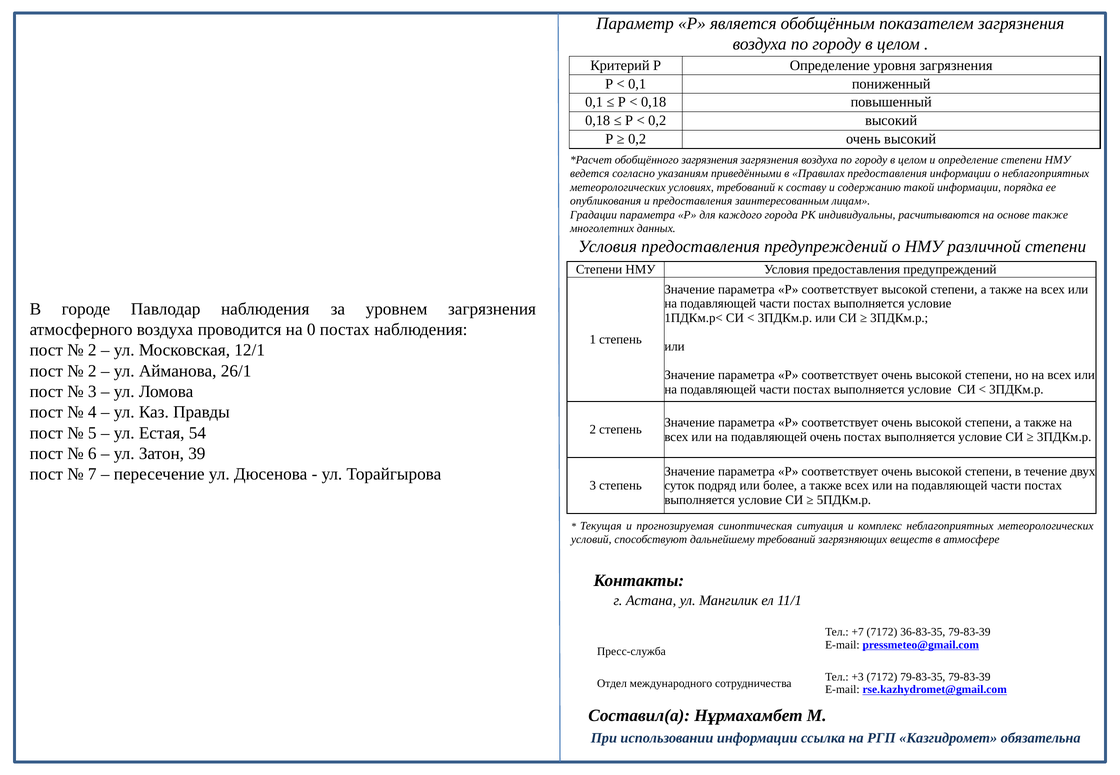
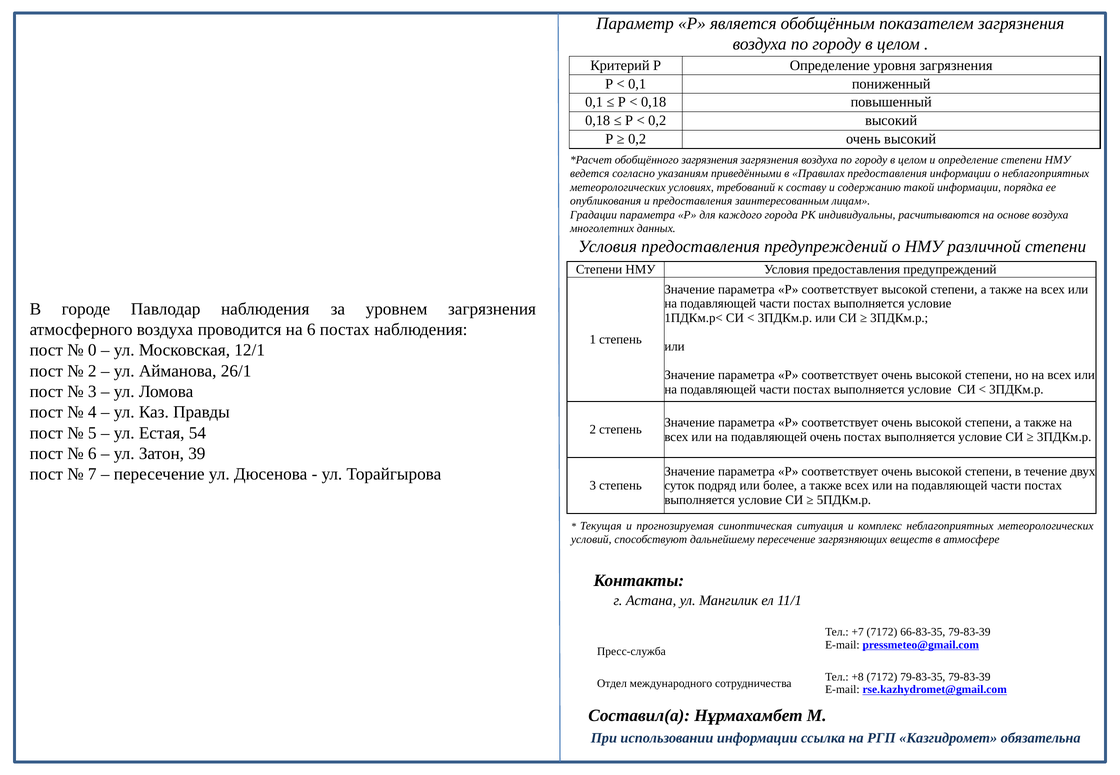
основе также: также -> воздуха (1050, 215)
на 0: 0 -> 6 (311, 330)
2: 2 -> 0 (92, 350)
дальнейшему требований: требований -> пересечение (786, 540)
36-83-35: 36-83-35 -> 66-83-35 (923, 632)
+3: +3 -> +8 (858, 677)
